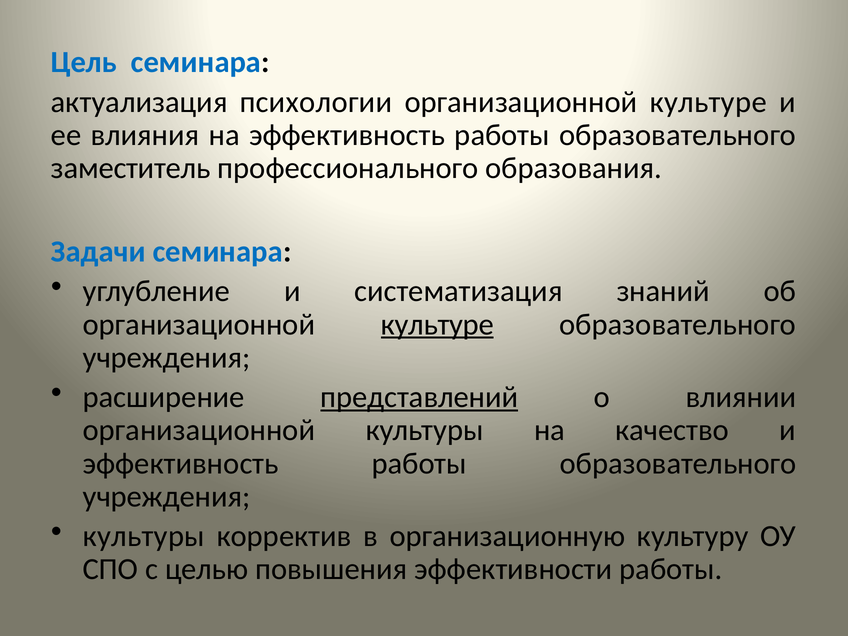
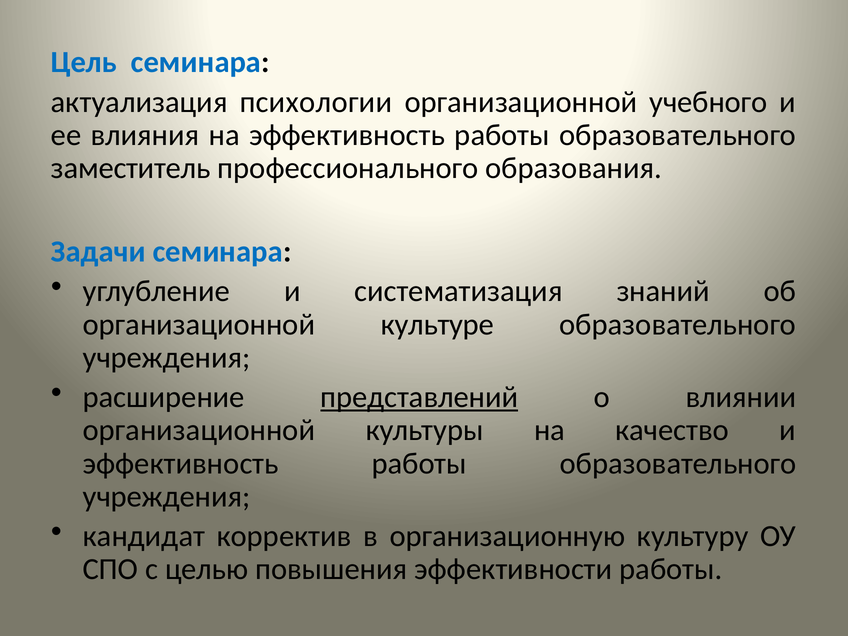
культуре: культуре -> учебного (708, 102)
культуре underline: present -> none (437, 324)
культуры: культуры -> кандидат (144, 536)
